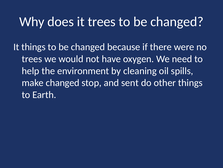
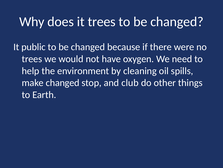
It things: things -> public (34, 47)
sent: sent -> club (130, 82)
